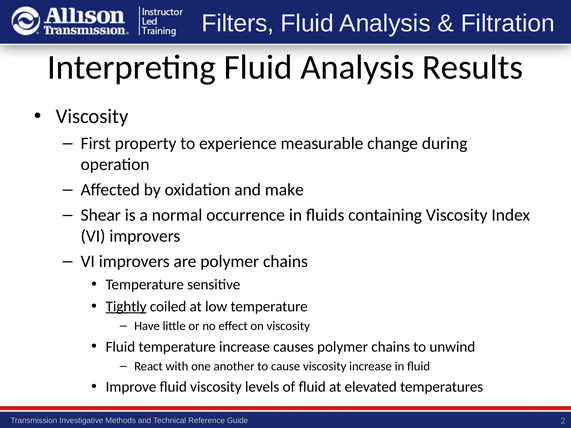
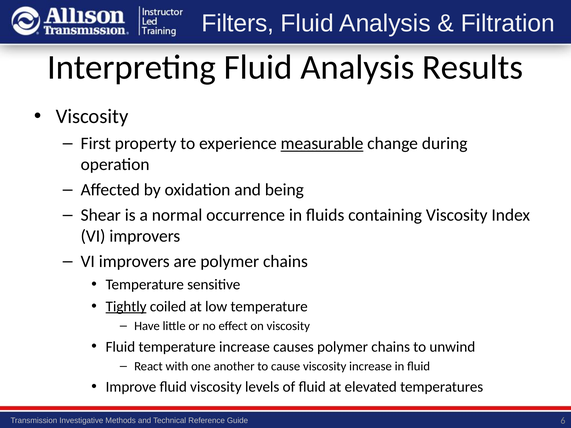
measurable underline: none -> present (322, 144)
make: make -> being (284, 190)
2: 2 -> 6 (563, 421)
